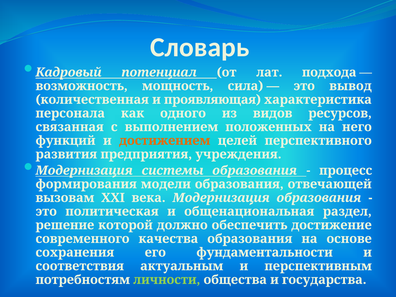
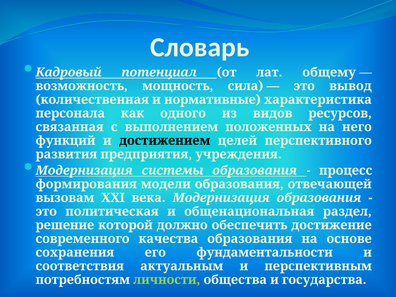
подхода: подхода -> общему (329, 72)
проявляющая: проявляющая -> нормативные (212, 100)
достижением colour: orange -> black (165, 141)
